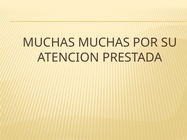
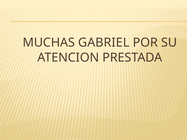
MUCHAS MUCHAS: MUCHAS -> GABRIEL (104, 43)
